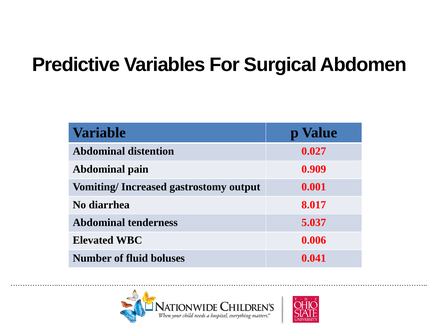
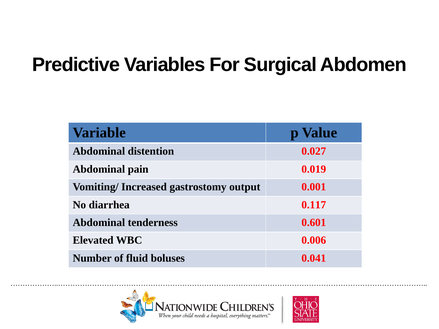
0.909: 0.909 -> 0.019 (314, 169)
8.017: 8.017 -> 0.117 (314, 205)
5.037: 5.037 -> 0.601 (314, 223)
